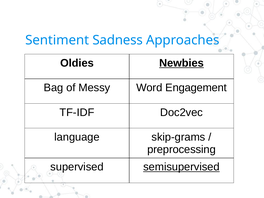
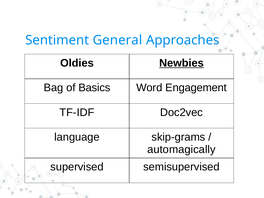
Sadness: Sadness -> General (117, 40)
Messy: Messy -> Basics (94, 88)
preprocessing: preprocessing -> automagically (181, 149)
semisupervised underline: present -> none (181, 167)
